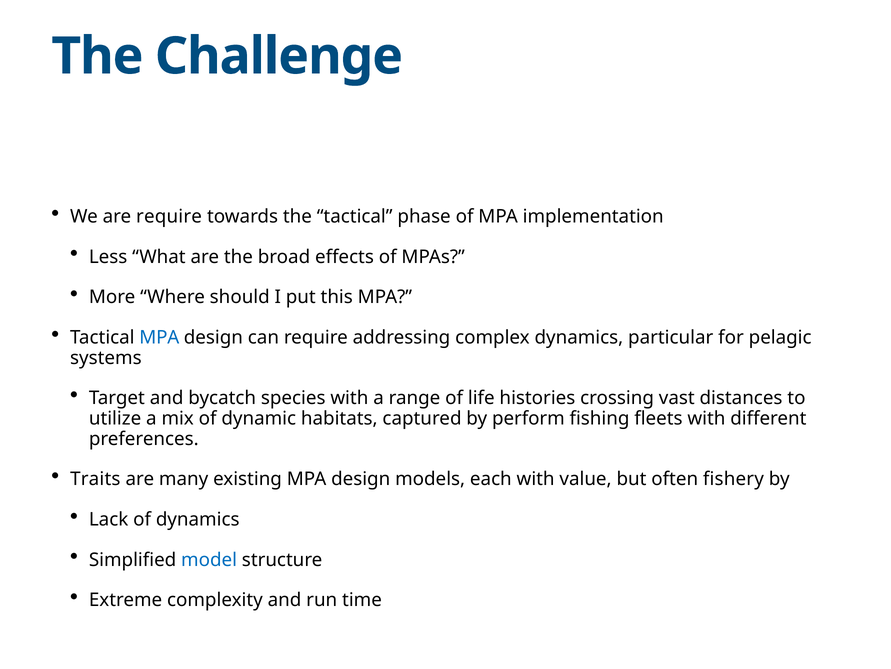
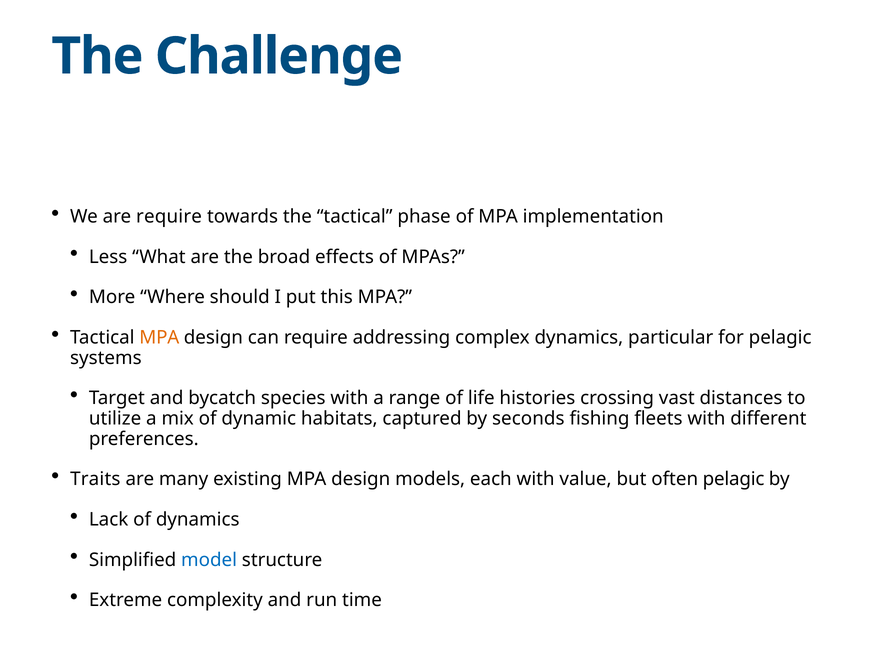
MPA colour: blue -> orange (159, 337)
perform: perform -> seconds (528, 418)
often fishery: fishery -> pelagic (734, 479)
